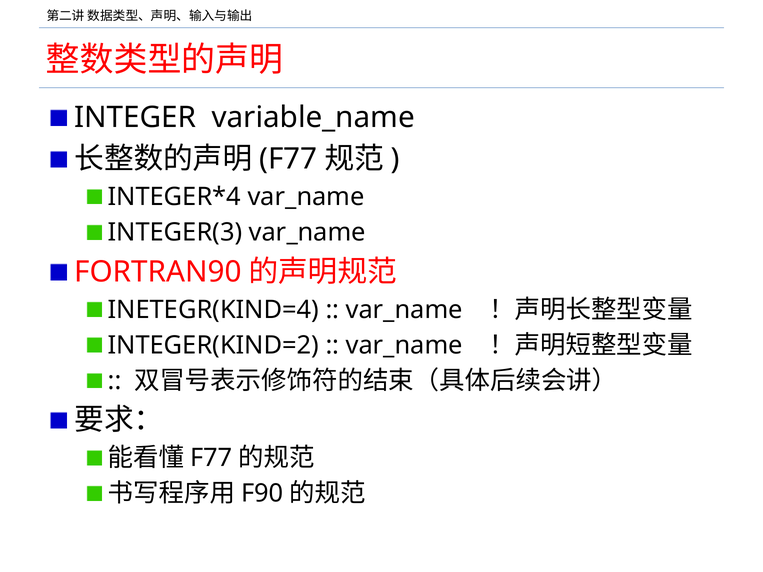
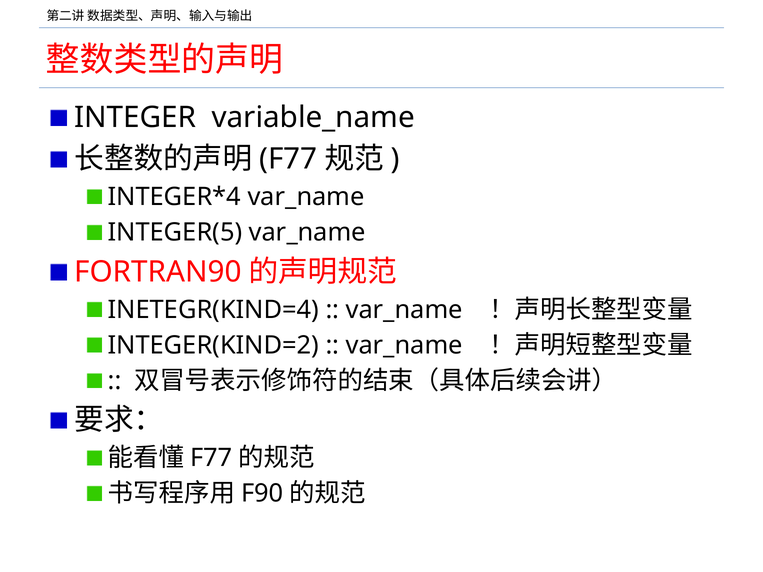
INTEGER(3: INTEGER(3 -> INTEGER(5 (175, 233)
